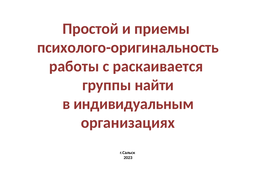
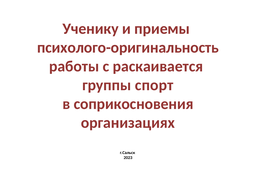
Простой: Простой -> Ученику (91, 29)
найти: найти -> спорт (154, 85)
индивидуальным: индивидуальным -> соприкосновения (134, 104)
